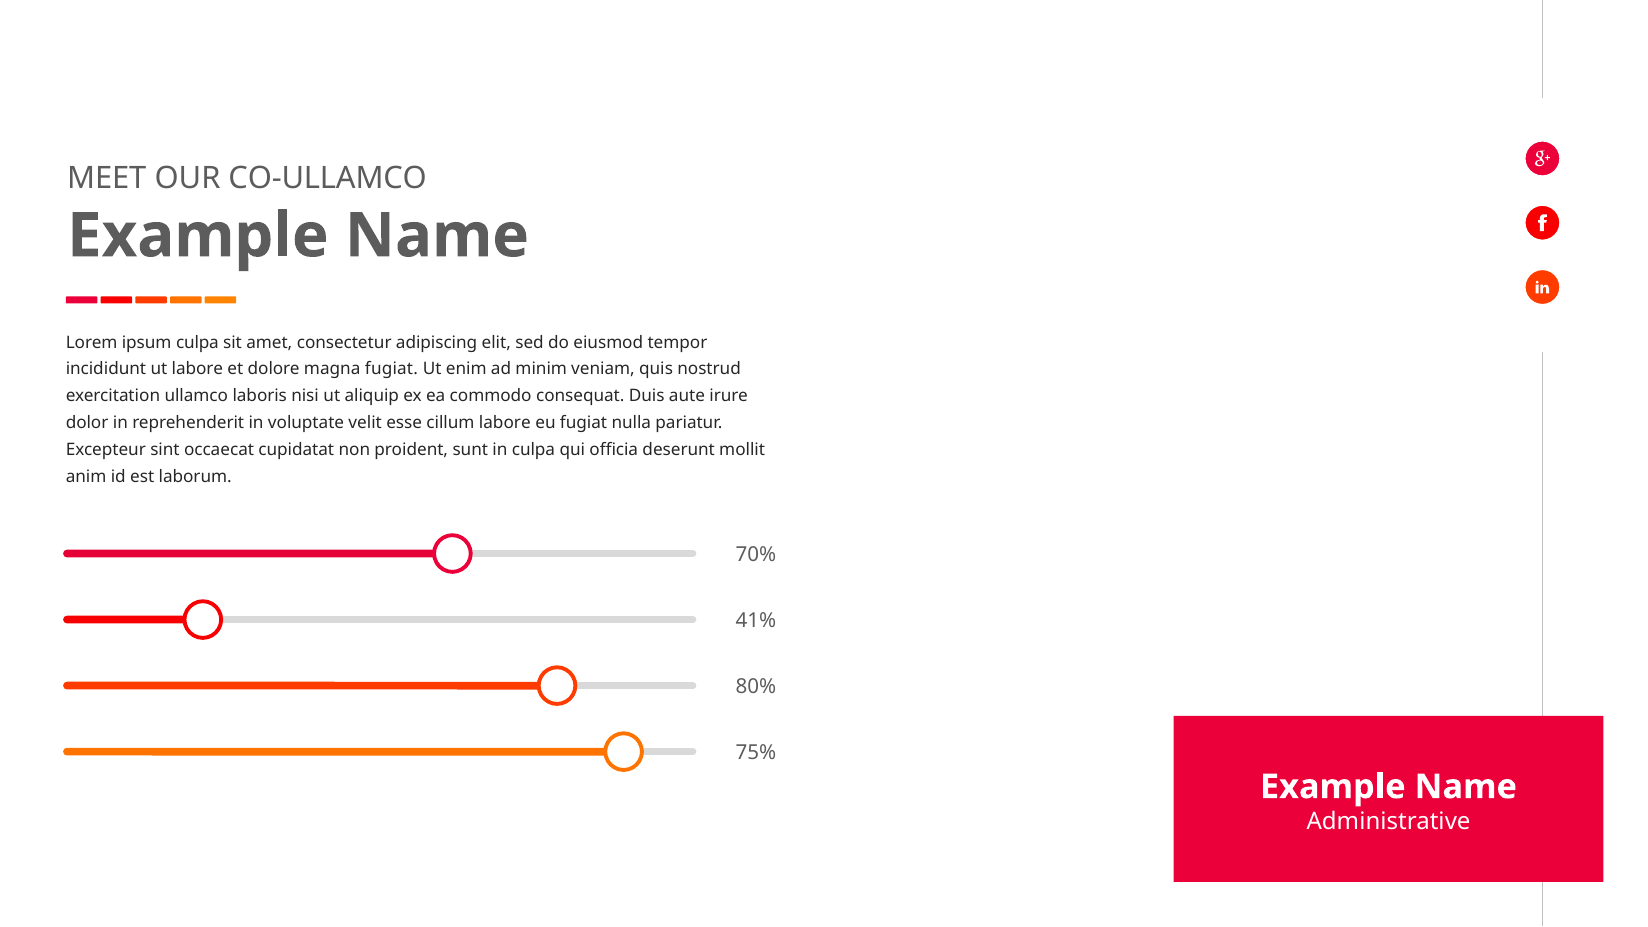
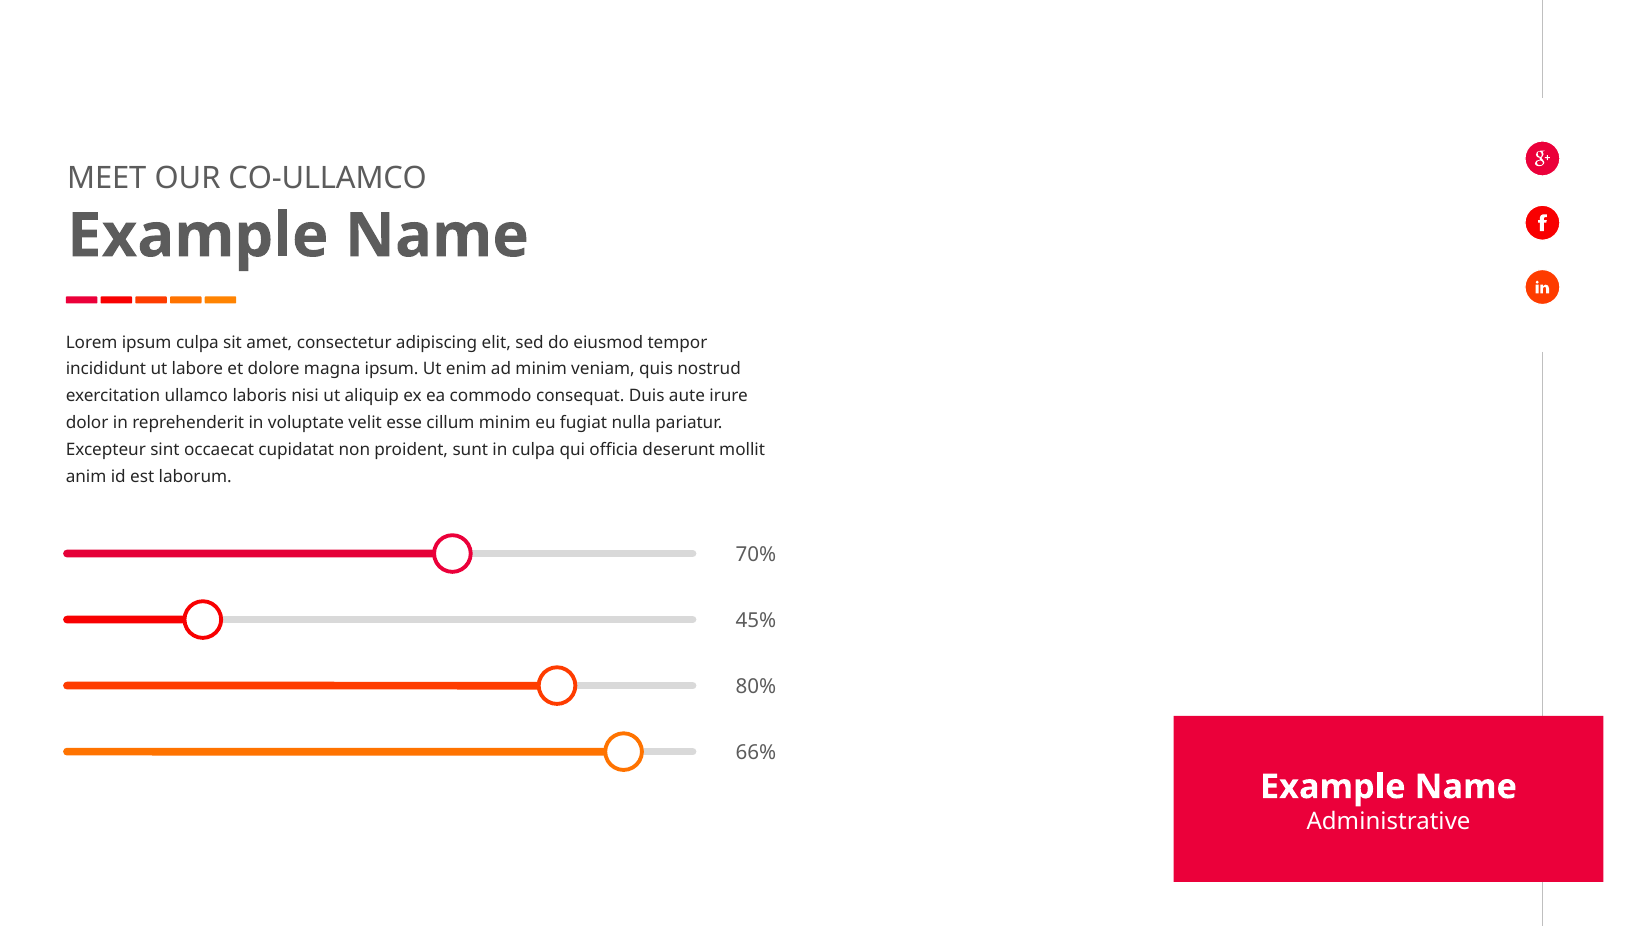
magna fugiat: fugiat -> ipsum (392, 369)
cillum labore: labore -> minim (505, 423)
41%: 41% -> 45% (756, 621)
75%: 75% -> 66% (756, 753)
